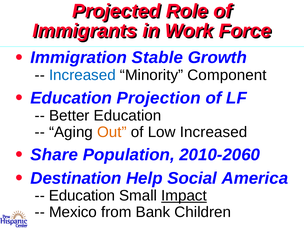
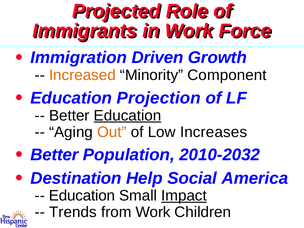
Stable: Stable -> Driven (158, 58)
Increased colour: blue -> orange (82, 75)
Education underline: none -> present (128, 116)
Low Increased: Increased -> Increases (214, 132)
Share: Share -> Better (54, 155)
2010-2060: 2010-2060 -> 2010-2032 (220, 155)
Mexico: Mexico -> Trends (73, 212)
from Bank: Bank -> Work (153, 212)
